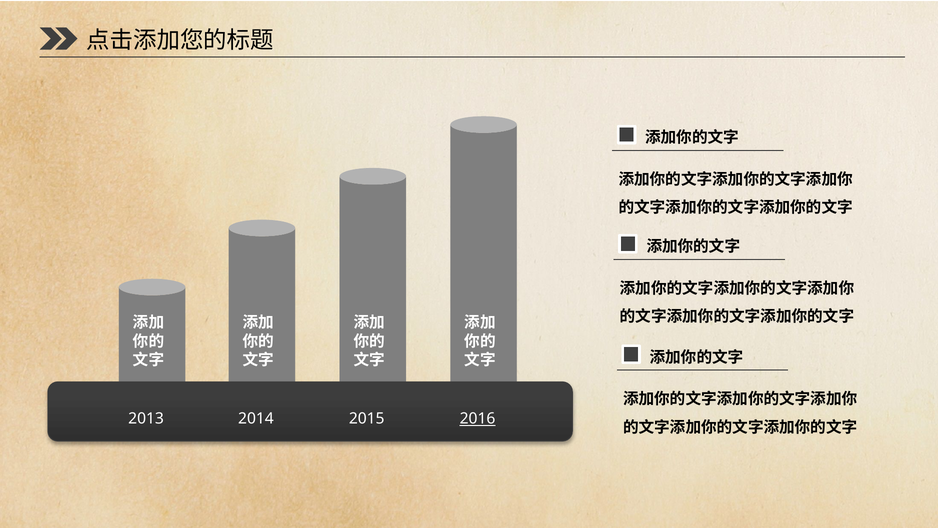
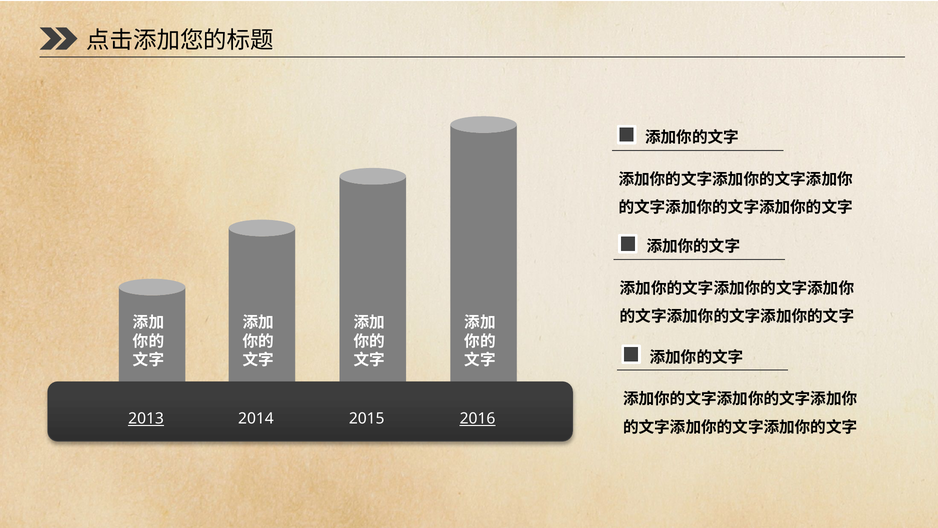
2013 underline: none -> present (146, 418)
